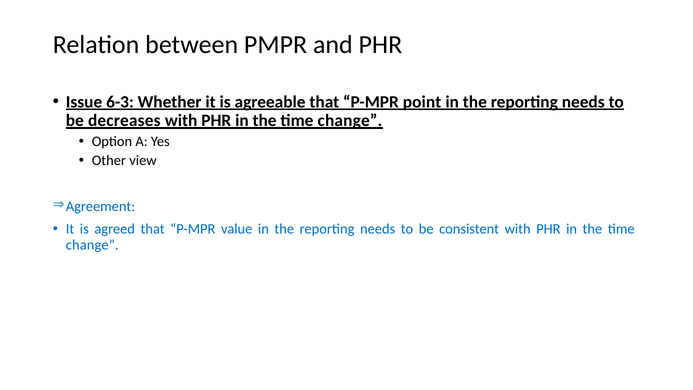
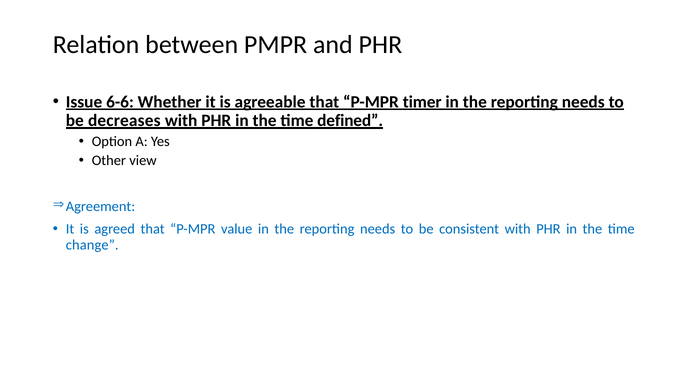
6-3: 6-3 -> 6-6 (120, 102)
point: point -> timer (422, 102)
change: change -> defined (350, 121)
